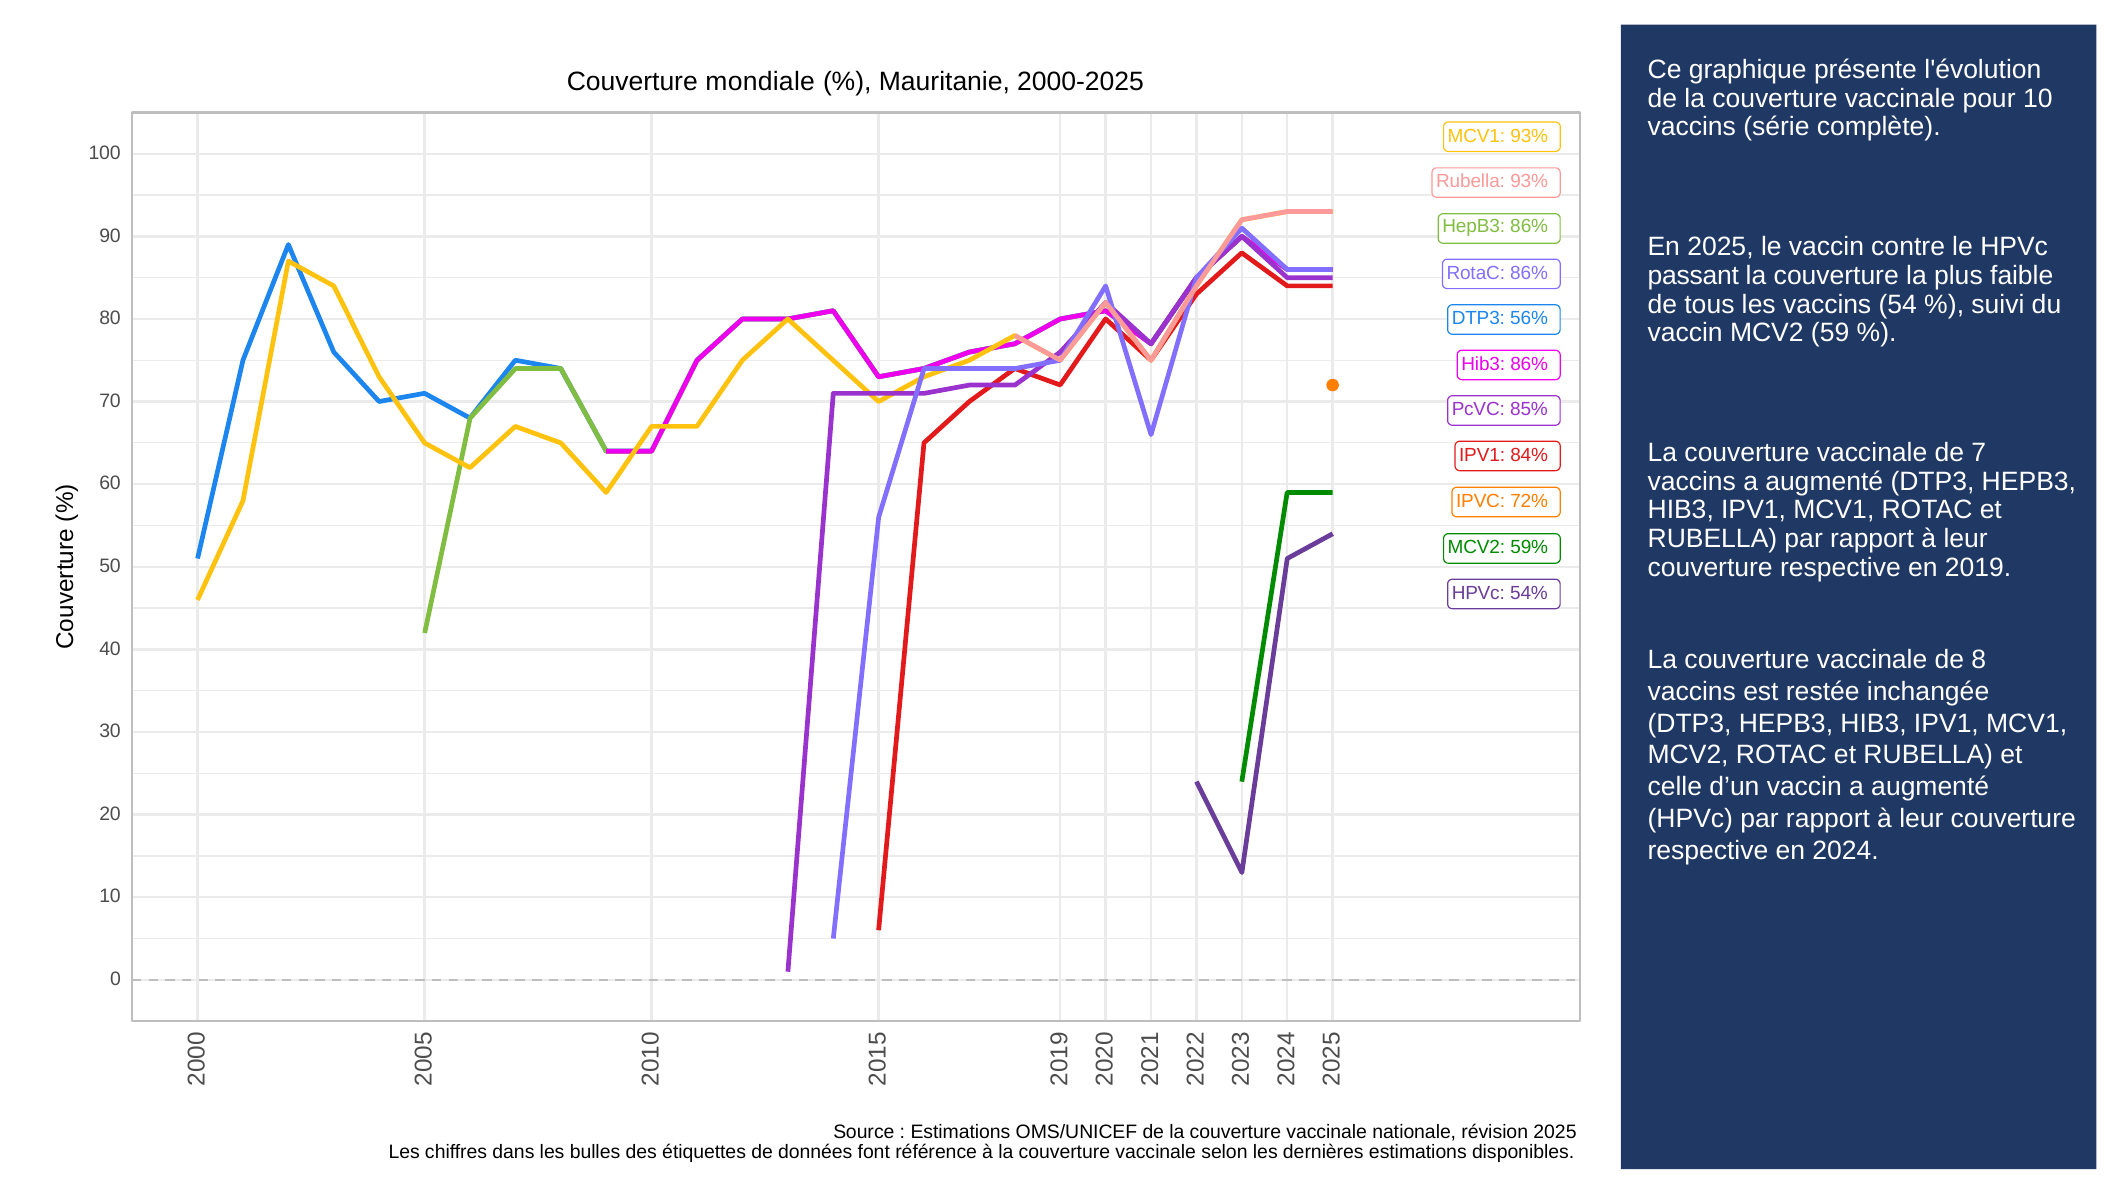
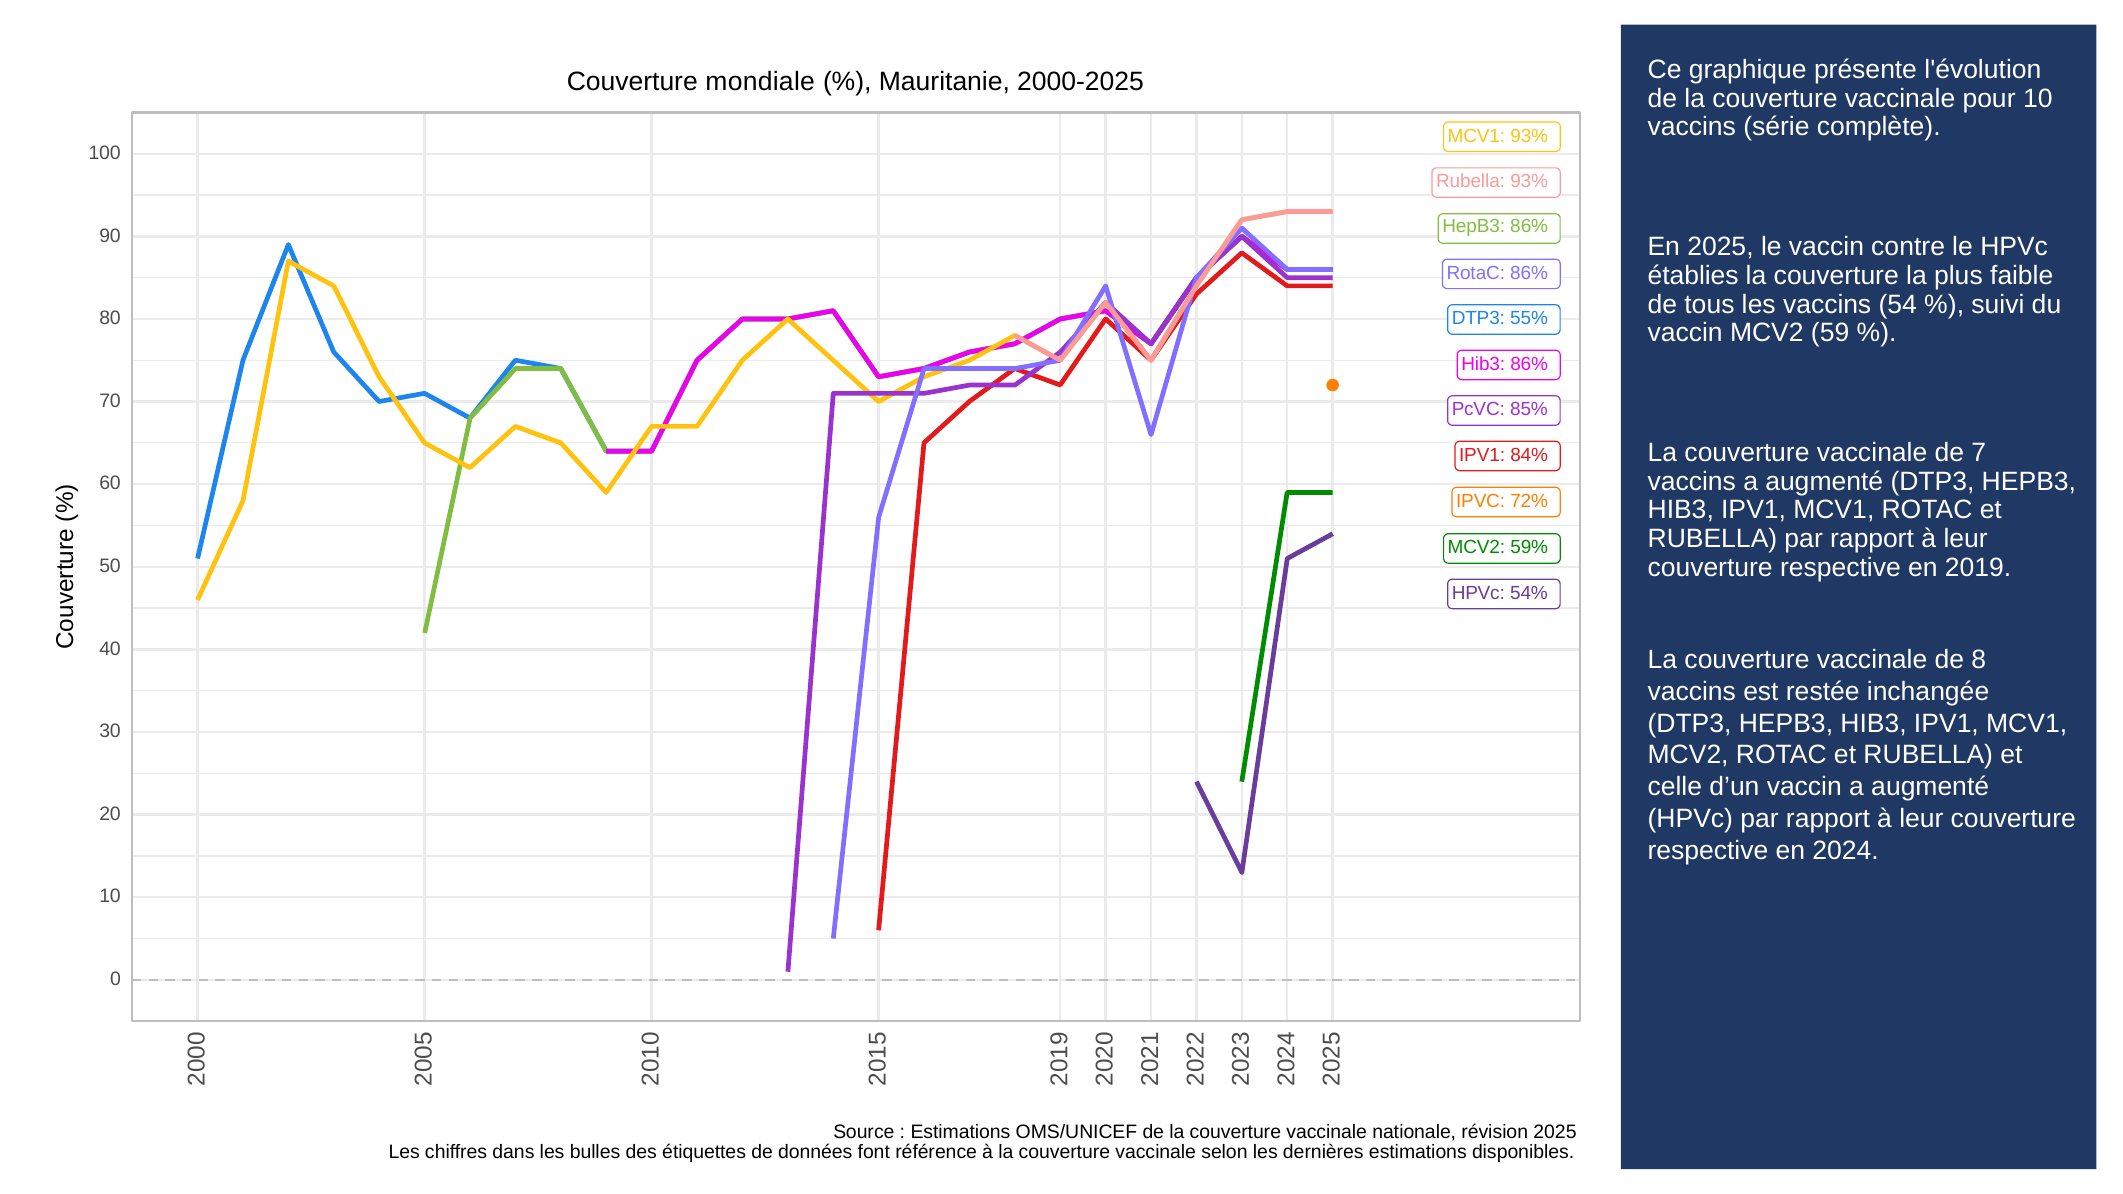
passant: passant -> établies (1693, 276)
56%: 56% -> 55% (1529, 319)
